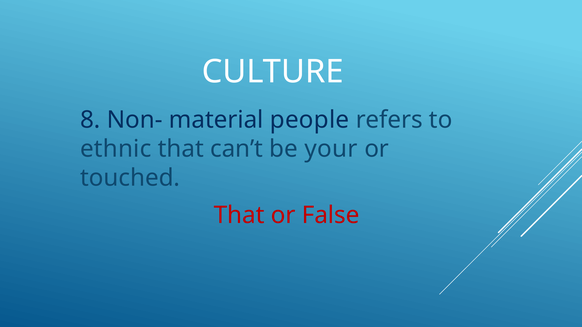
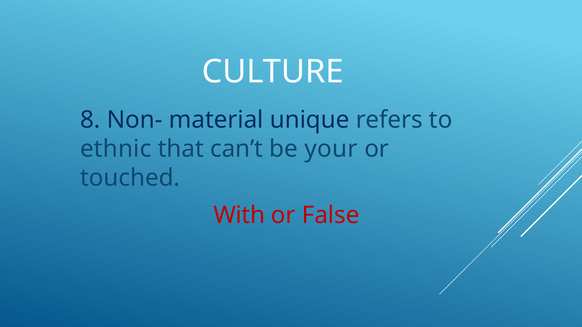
people: people -> unique (310, 120)
That: That -> With (239, 216)
